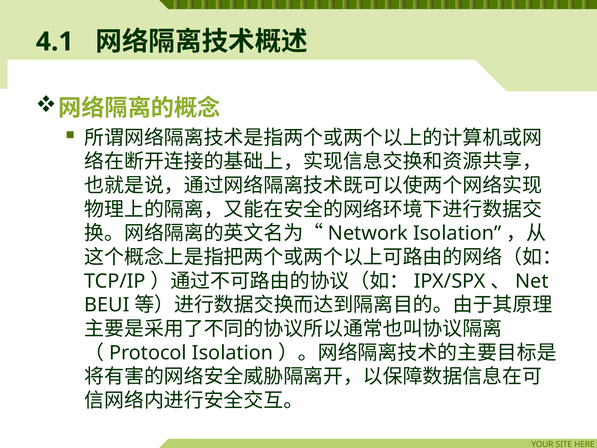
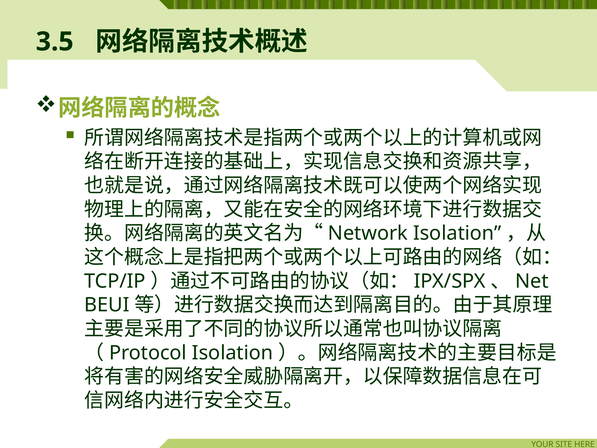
4.1: 4.1 -> 3.5 (55, 42)
